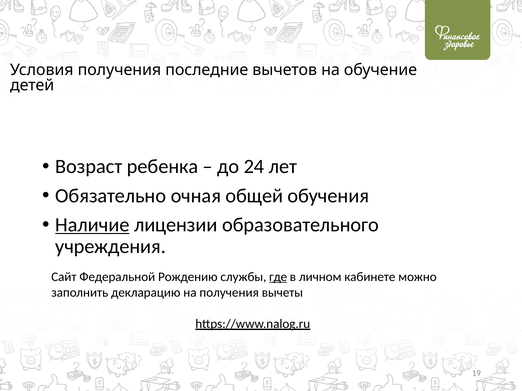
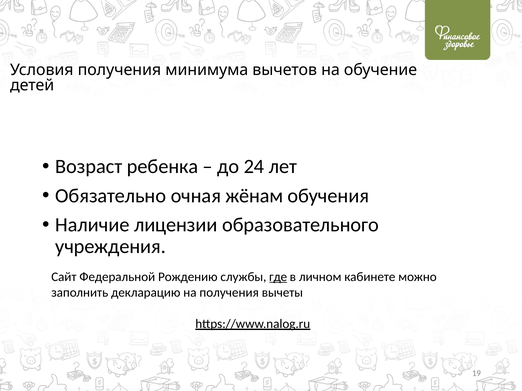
последние: последние -> минимума (207, 70)
общей: общей -> жёнам (254, 196)
Наличие underline: present -> none (92, 225)
